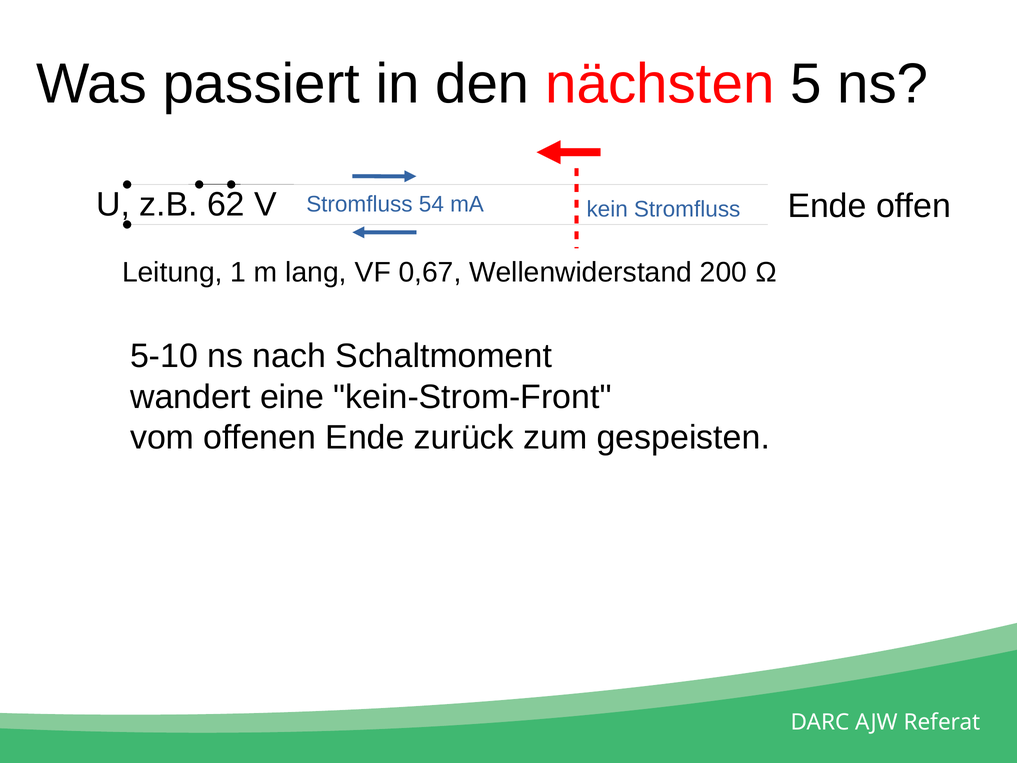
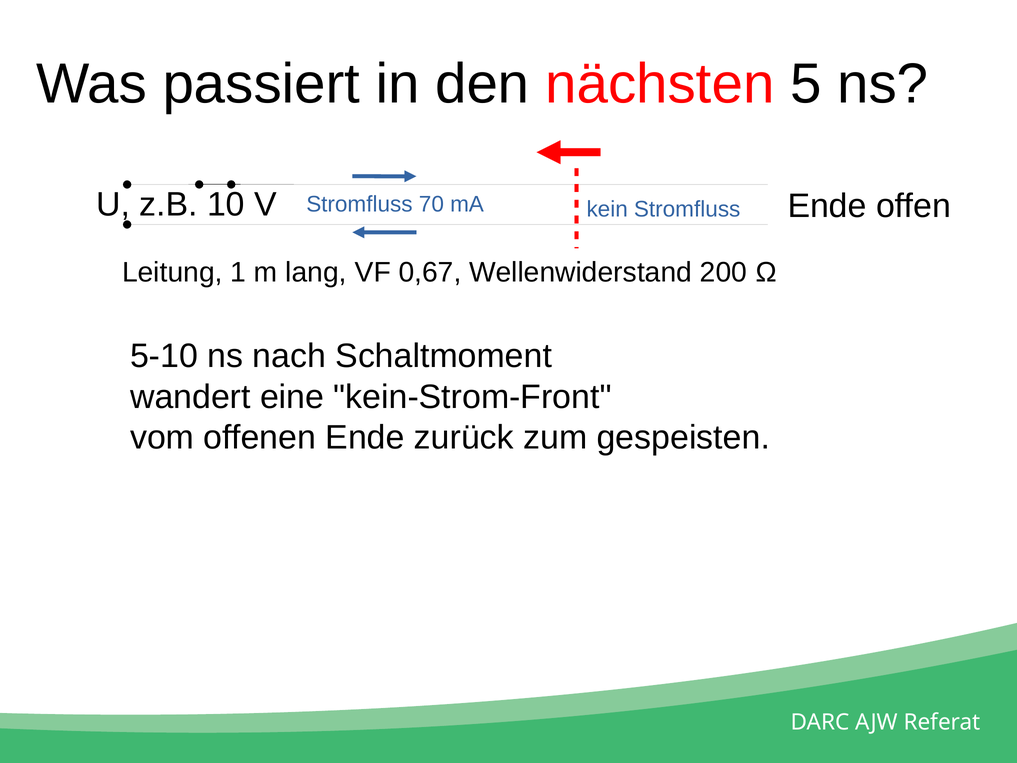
62: 62 -> 10 (226, 204)
54: 54 -> 70 (431, 204)
